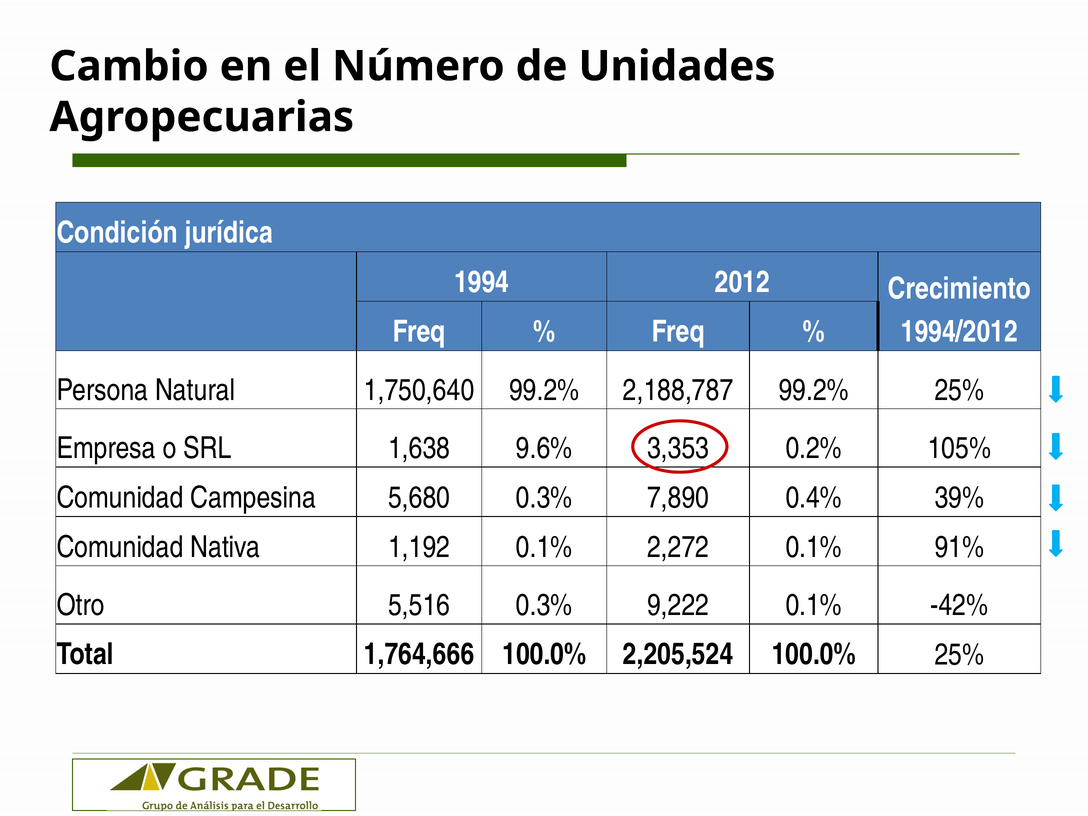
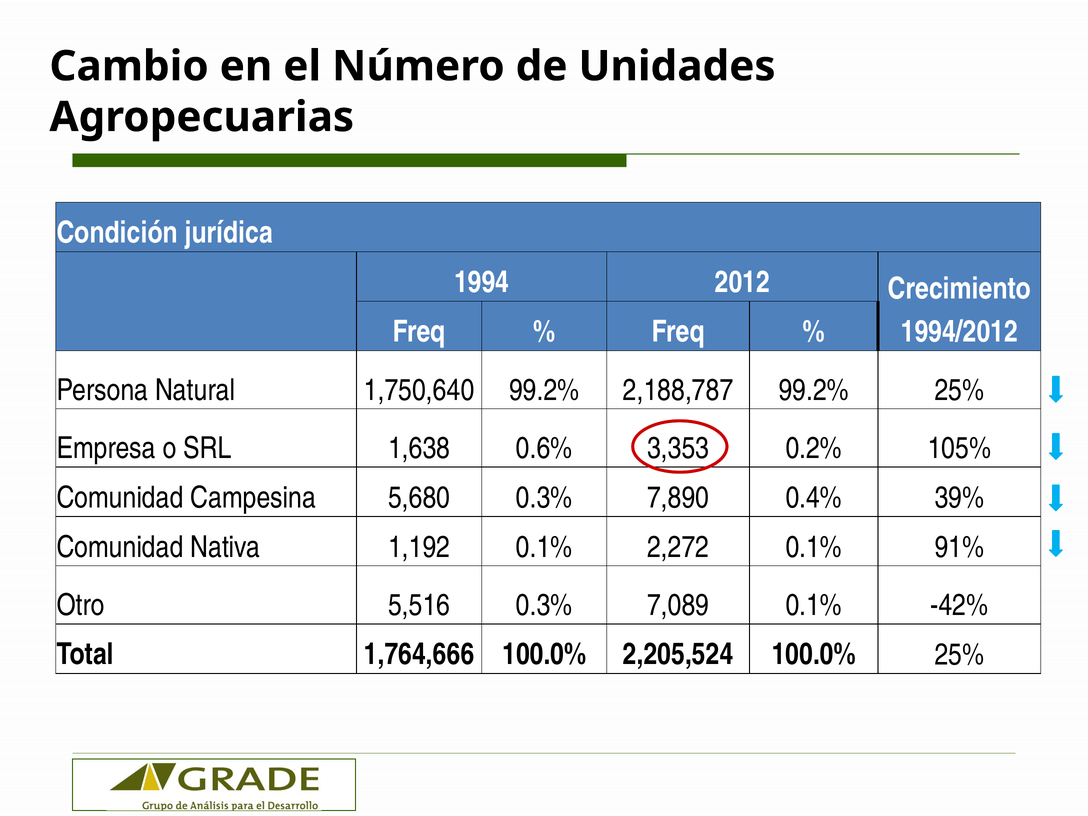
9.6%: 9.6% -> 0.6% (544, 448)
9,222: 9,222 -> 7,089 (678, 605)
